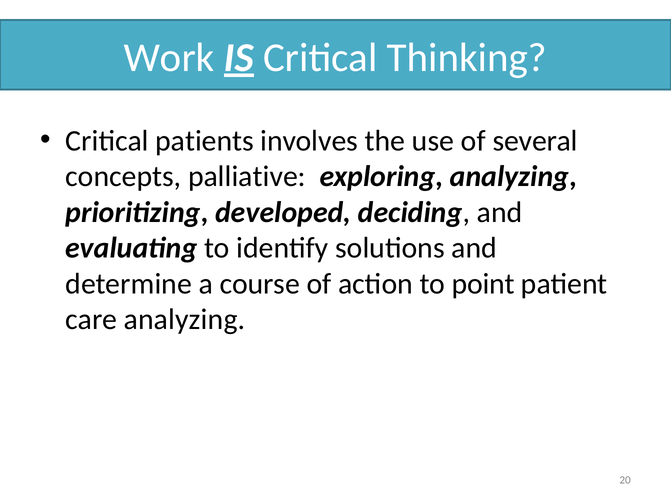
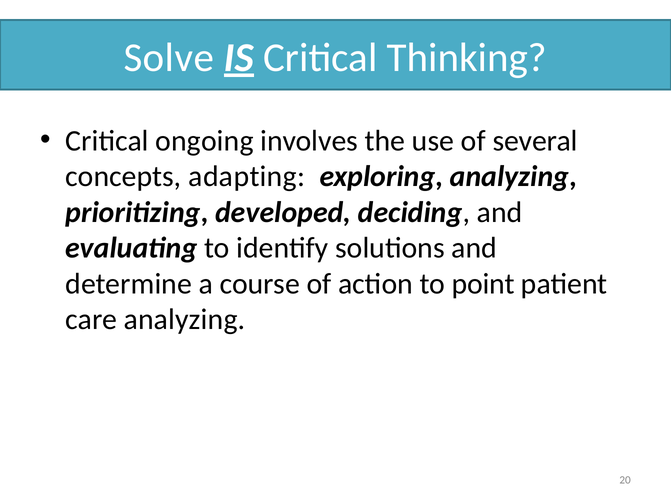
Work: Work -> Solve (169, 58)
patients: patients -> ongoing (204, 141)
palliative: palliative -> adapting (247, 177)
